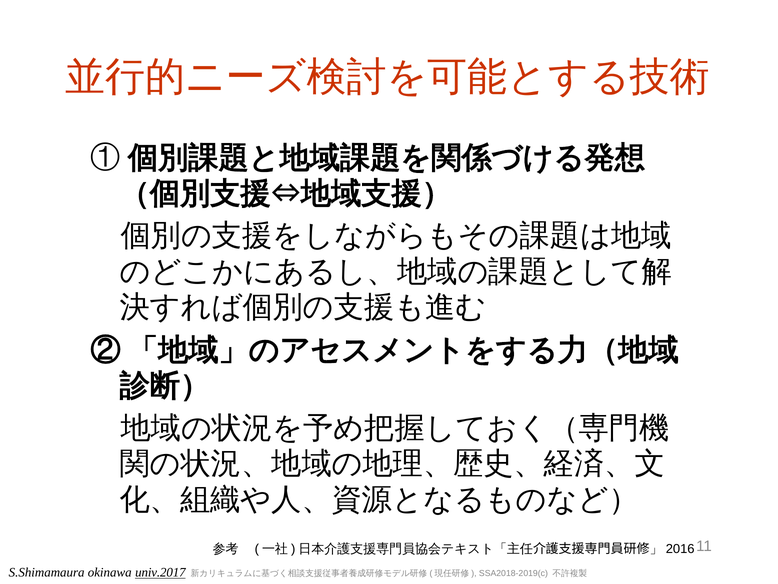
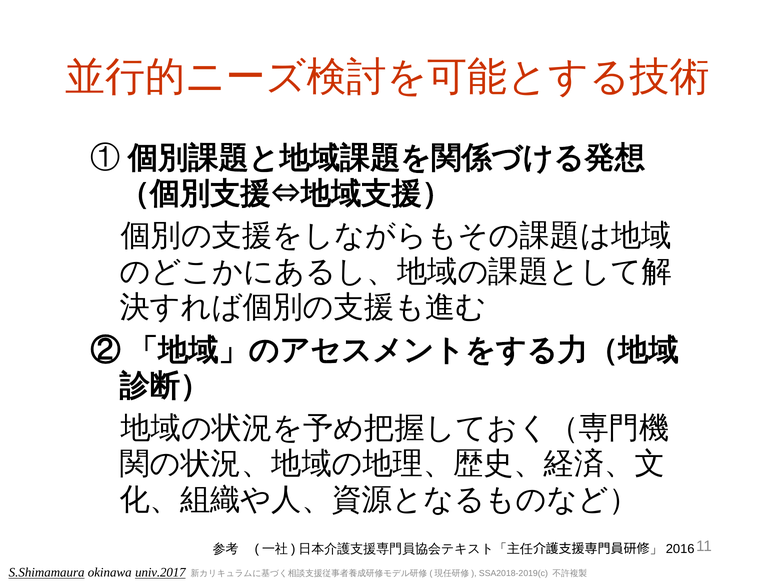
S.Shimamaura underline: none -> present (47, 572)
